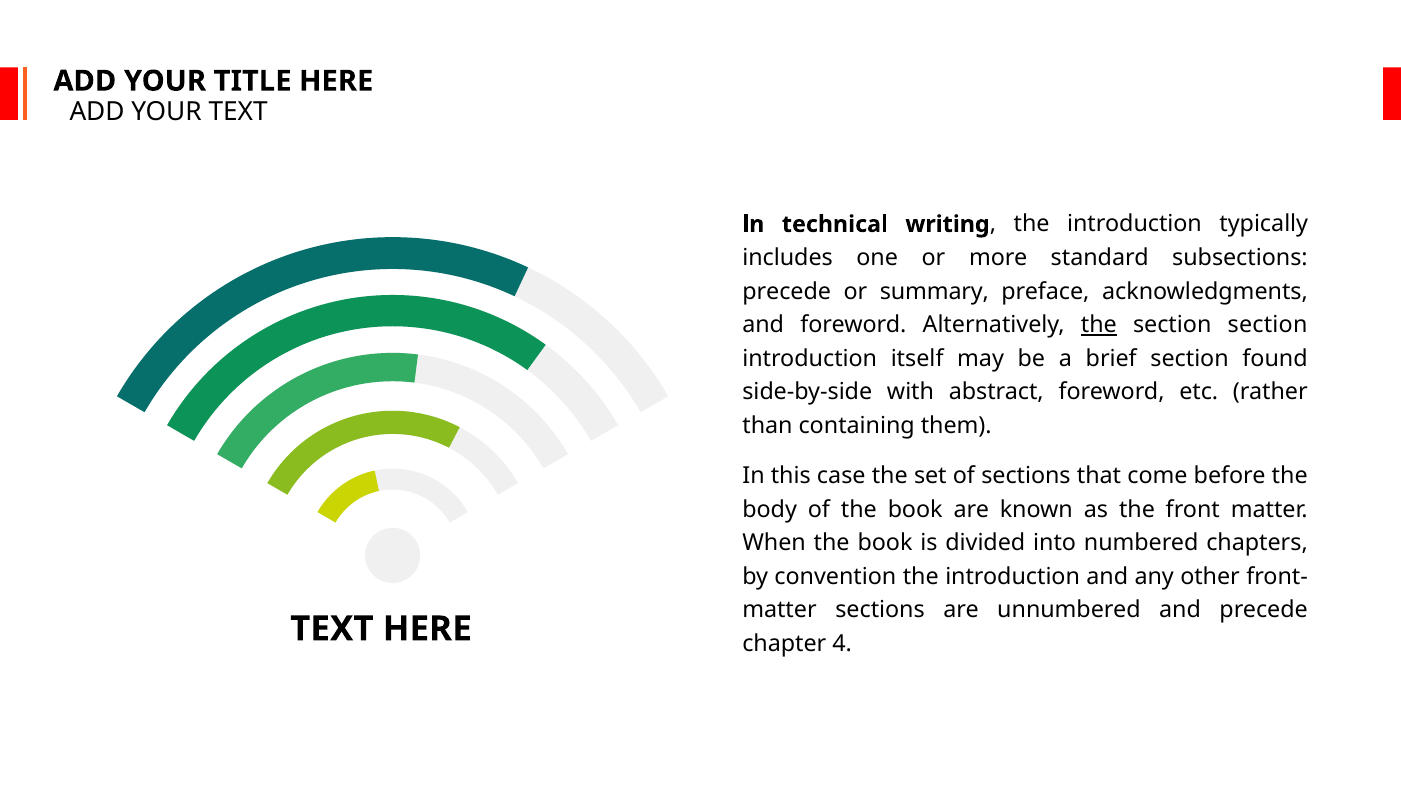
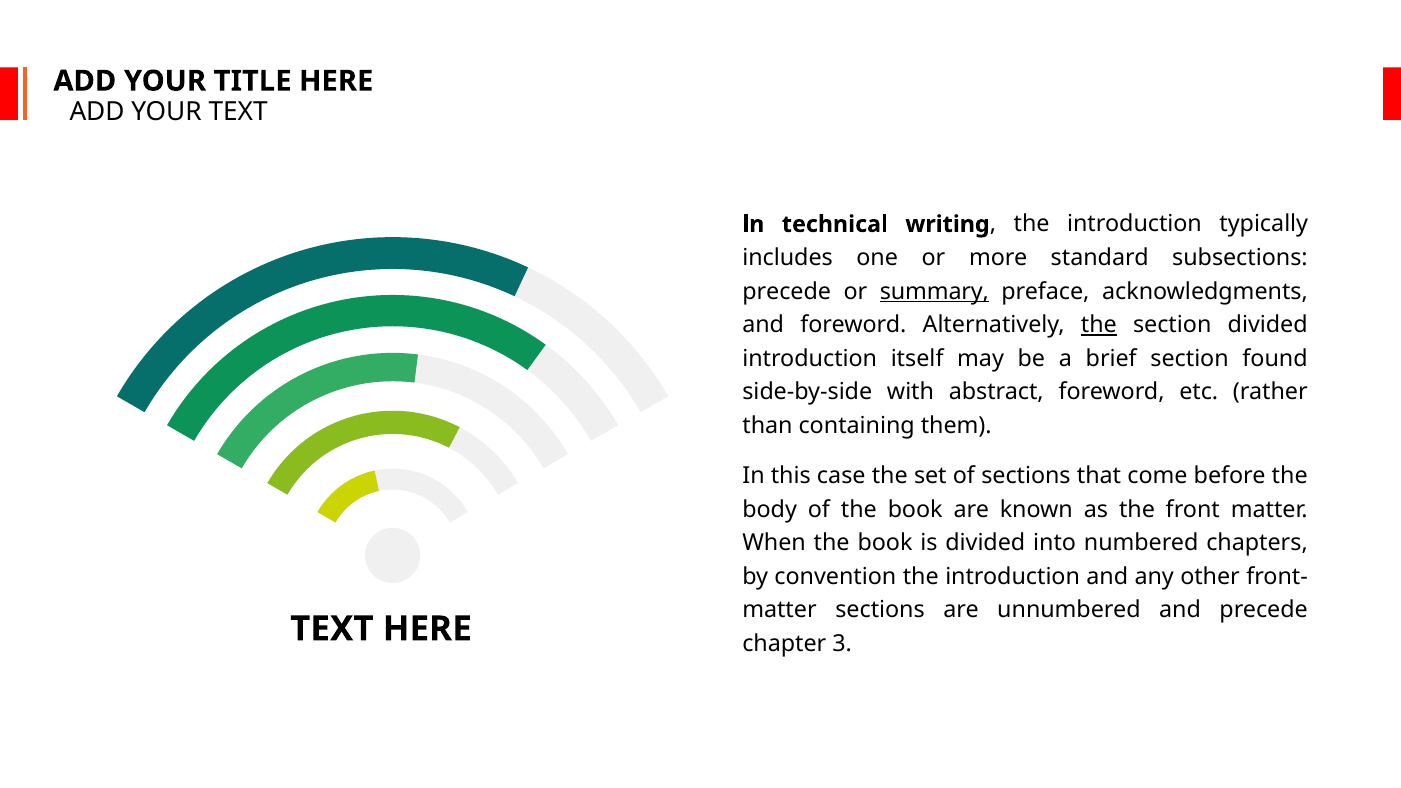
summary underline: none -> present (934, 291)
section section: section -> divided (1268, 325)
4: 4 -> 3 (842, 644)
